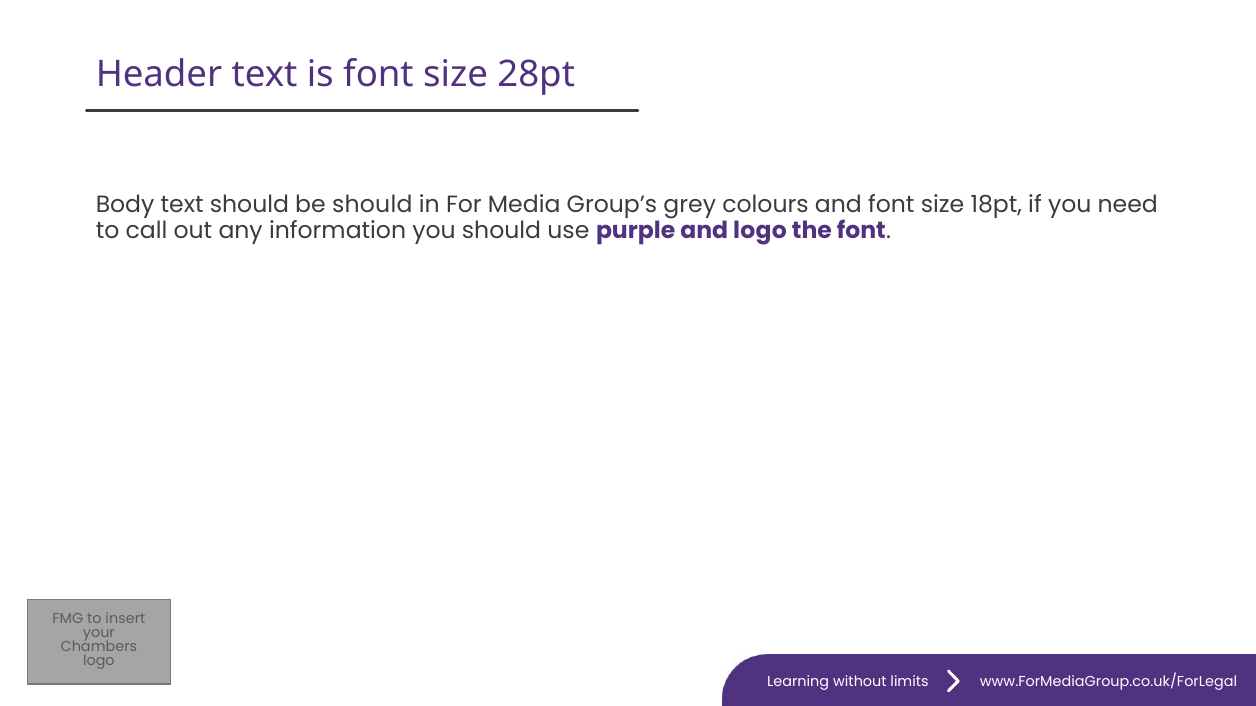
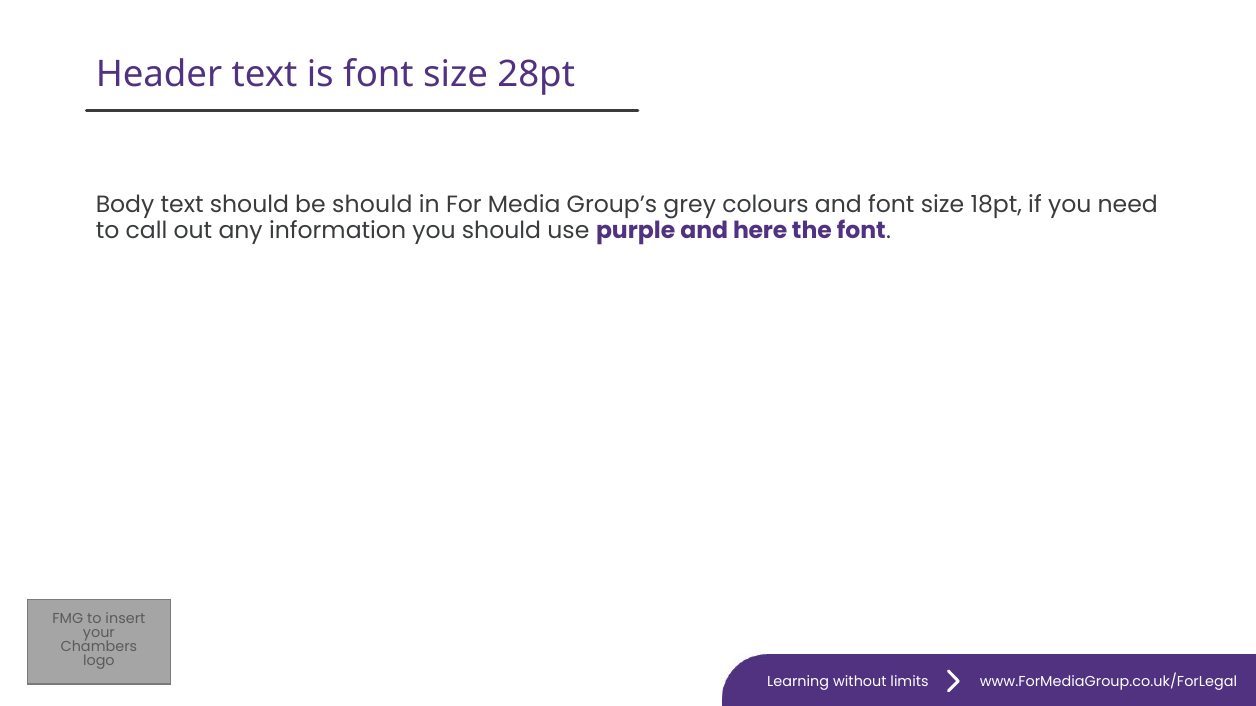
and logo: logo -> here (760, 231)
